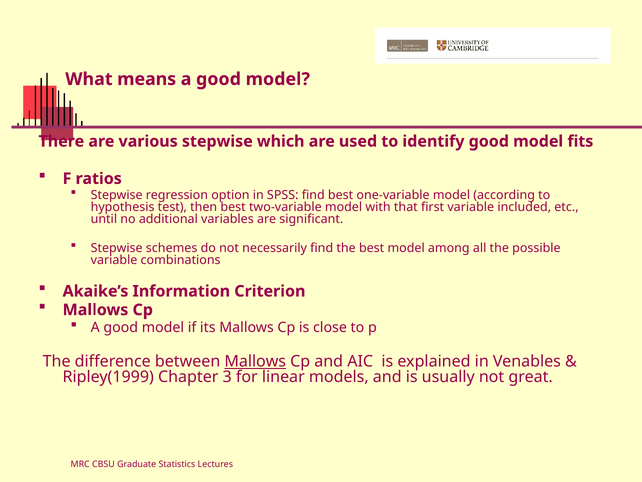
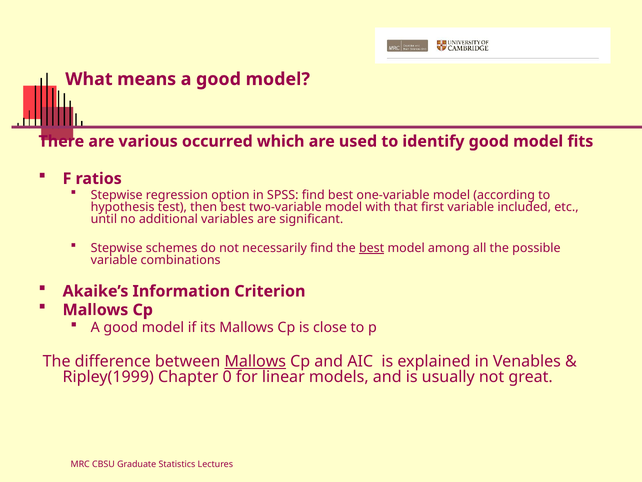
various stepwise: stepwise -> occurred (217, 141)
best underline: none -> present (372, 248)
3: 3 -> 0 (227, 377)
